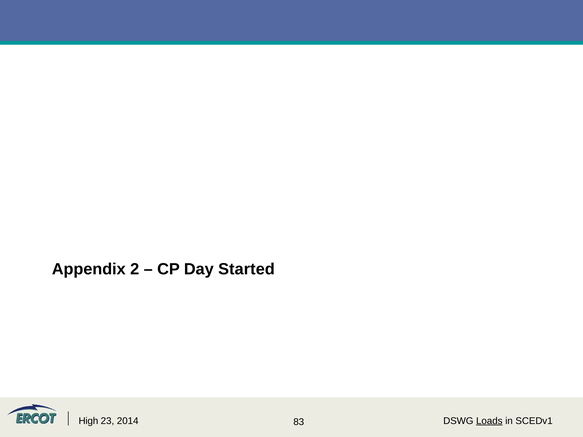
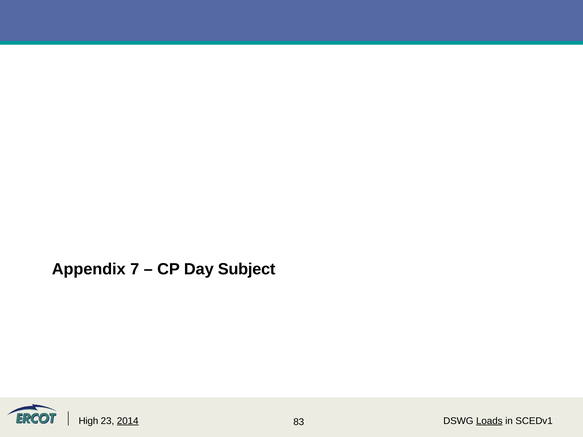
2: 2 -> 7 (135, 269)
Started: Started -> Subject (247, 269)
2014 underline: none -> present (128, 421)
